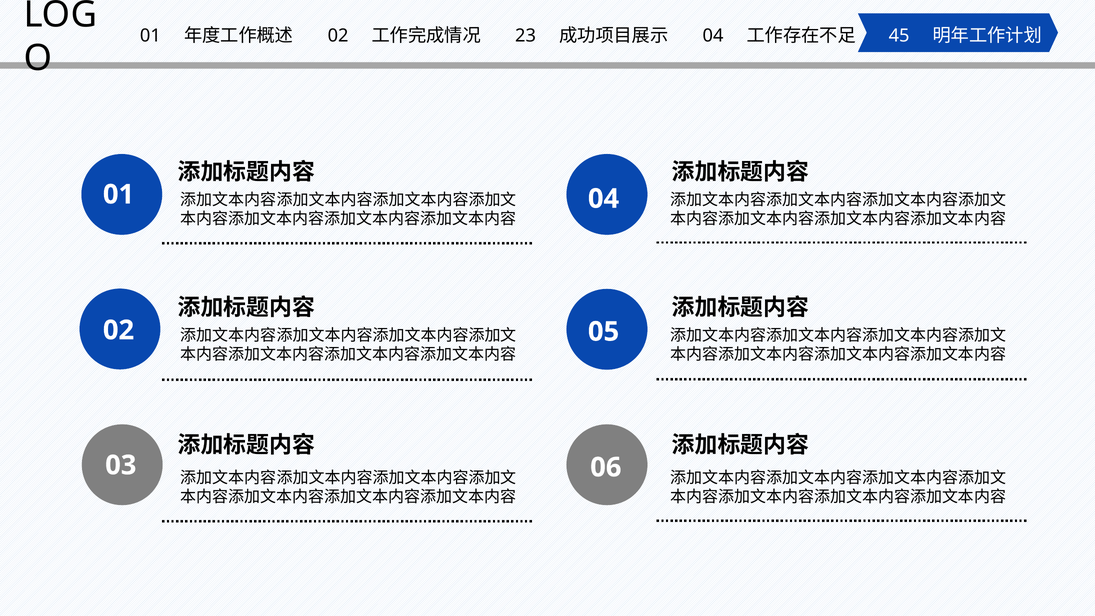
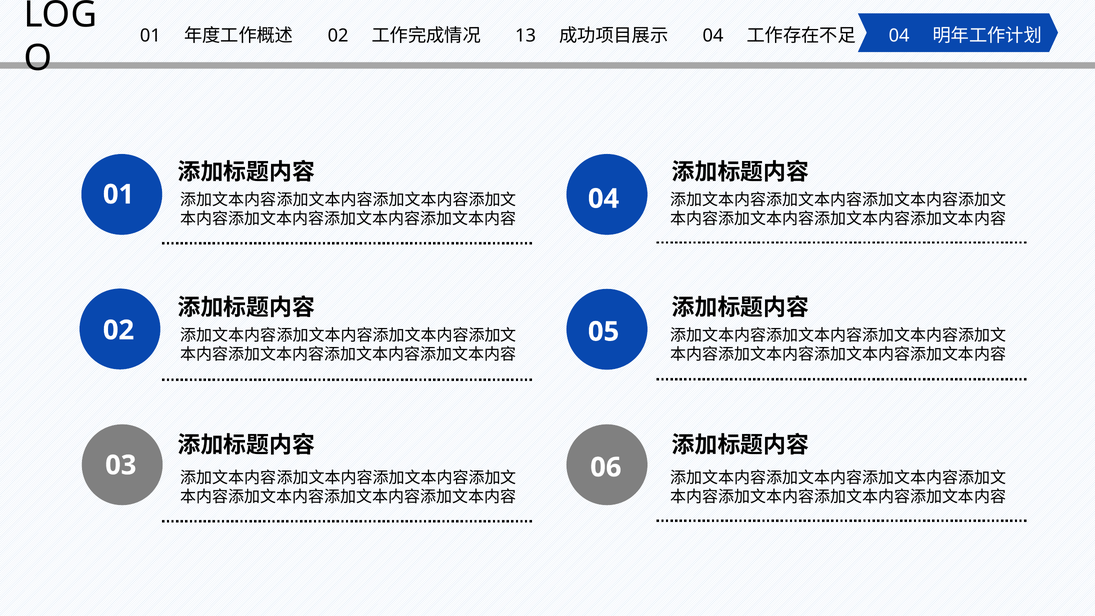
23: 23 -> 13 (526, 36)
45: 45 -> 04 (899, 36)
